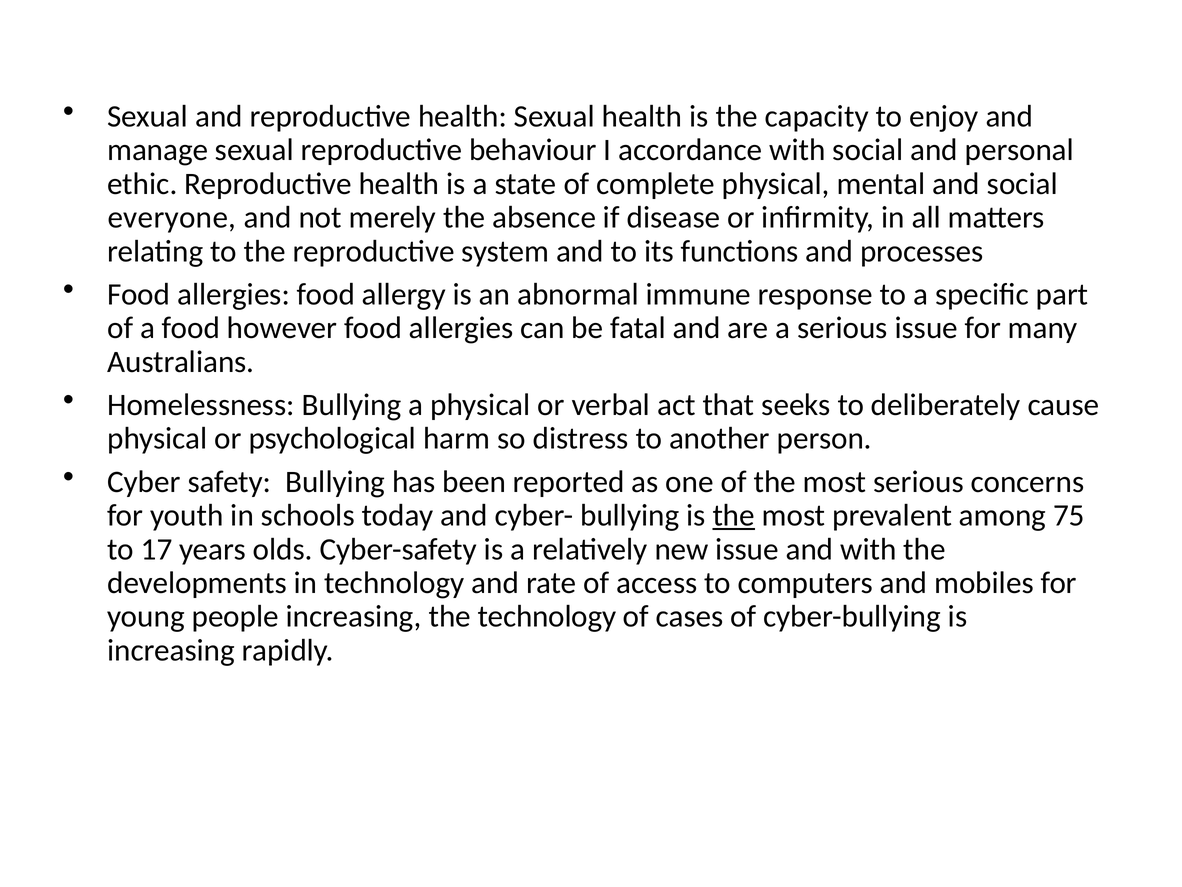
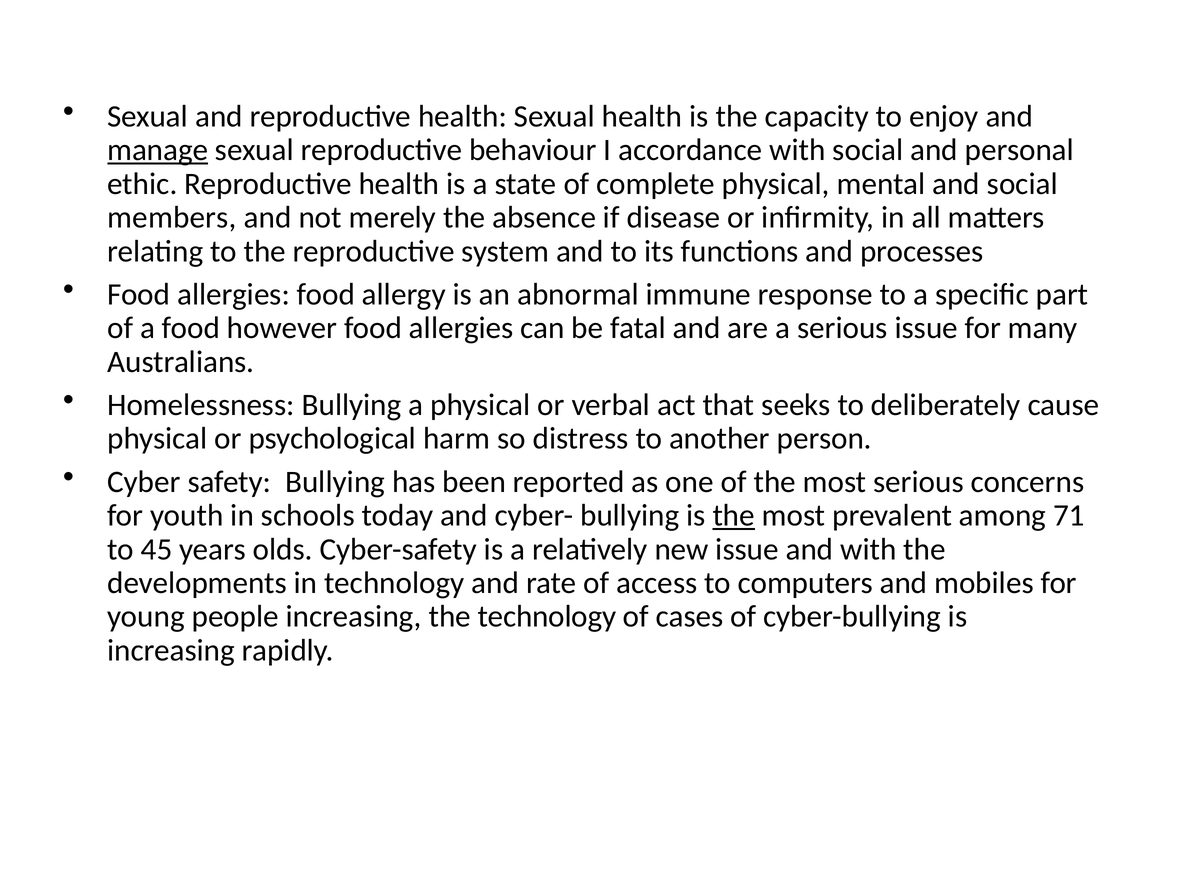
manage underline: none -> present (158, 150)
everyone: everyone -> members (172, 217)
75: 75 -> 71 (1069, 515)
17: 17 -> 45 (157, 549)
